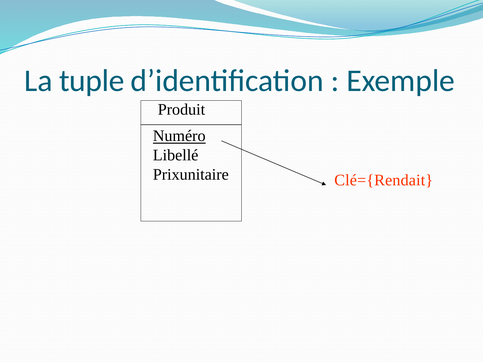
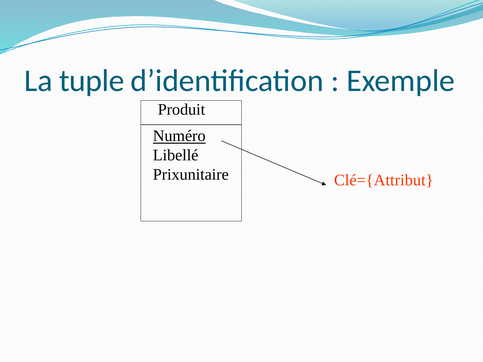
Clé={Rendait: Clé={Rendait -> Clé={Attribut (384, 180)
